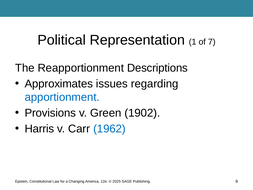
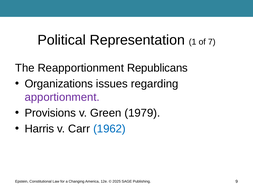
Descriptions: Descriptions -> Republicans (157, 68)
Approximates: Approximates -> Organizations (59, 84)
apportionment colour: blue -> purple (62, 97)
1902: 1902 -> 1979 (142, 113)
